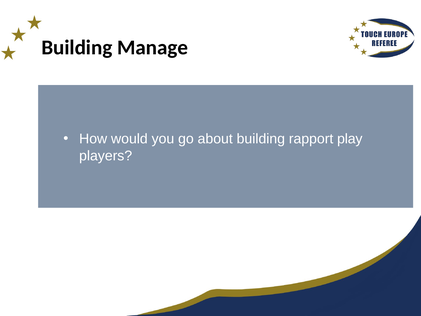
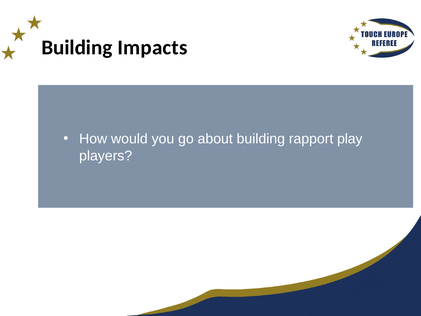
Manage: Manage -> Impacts (152, 48)
